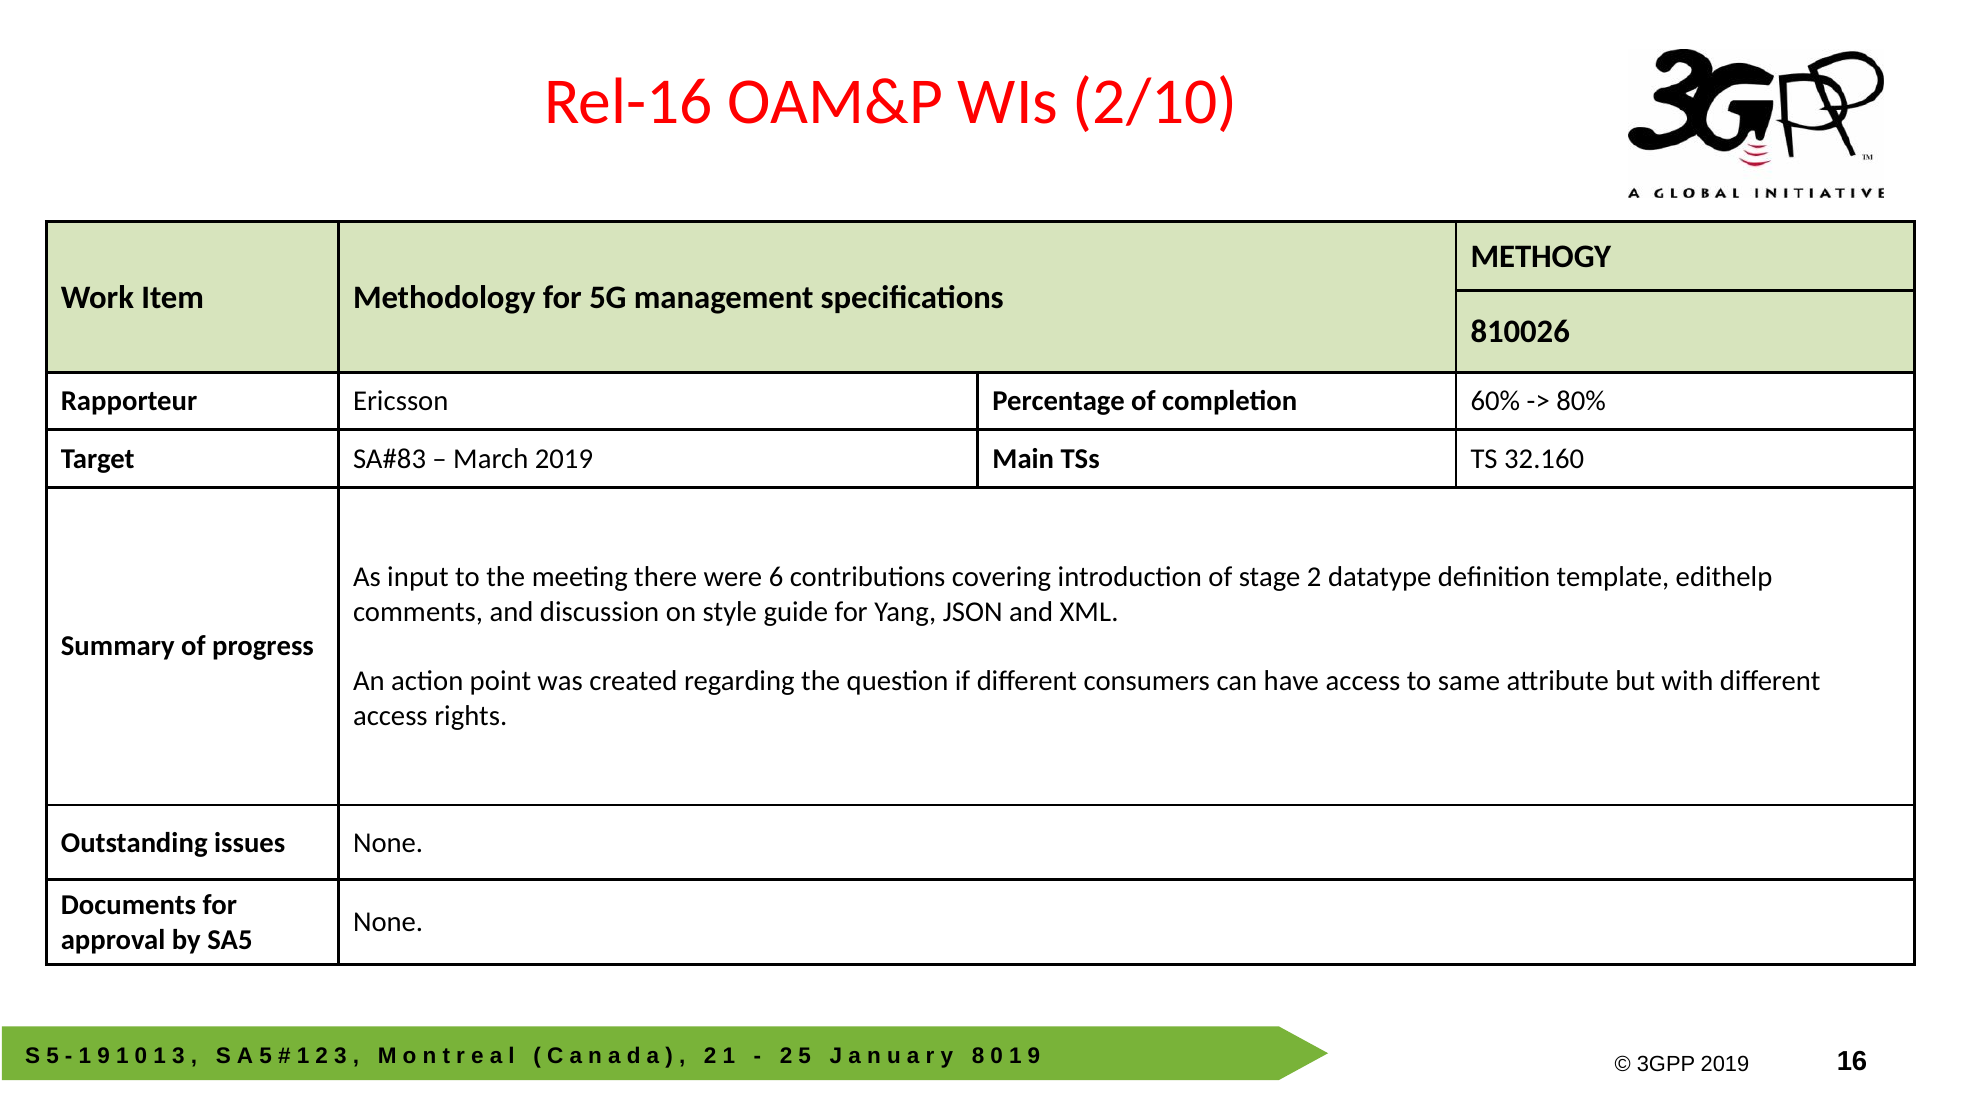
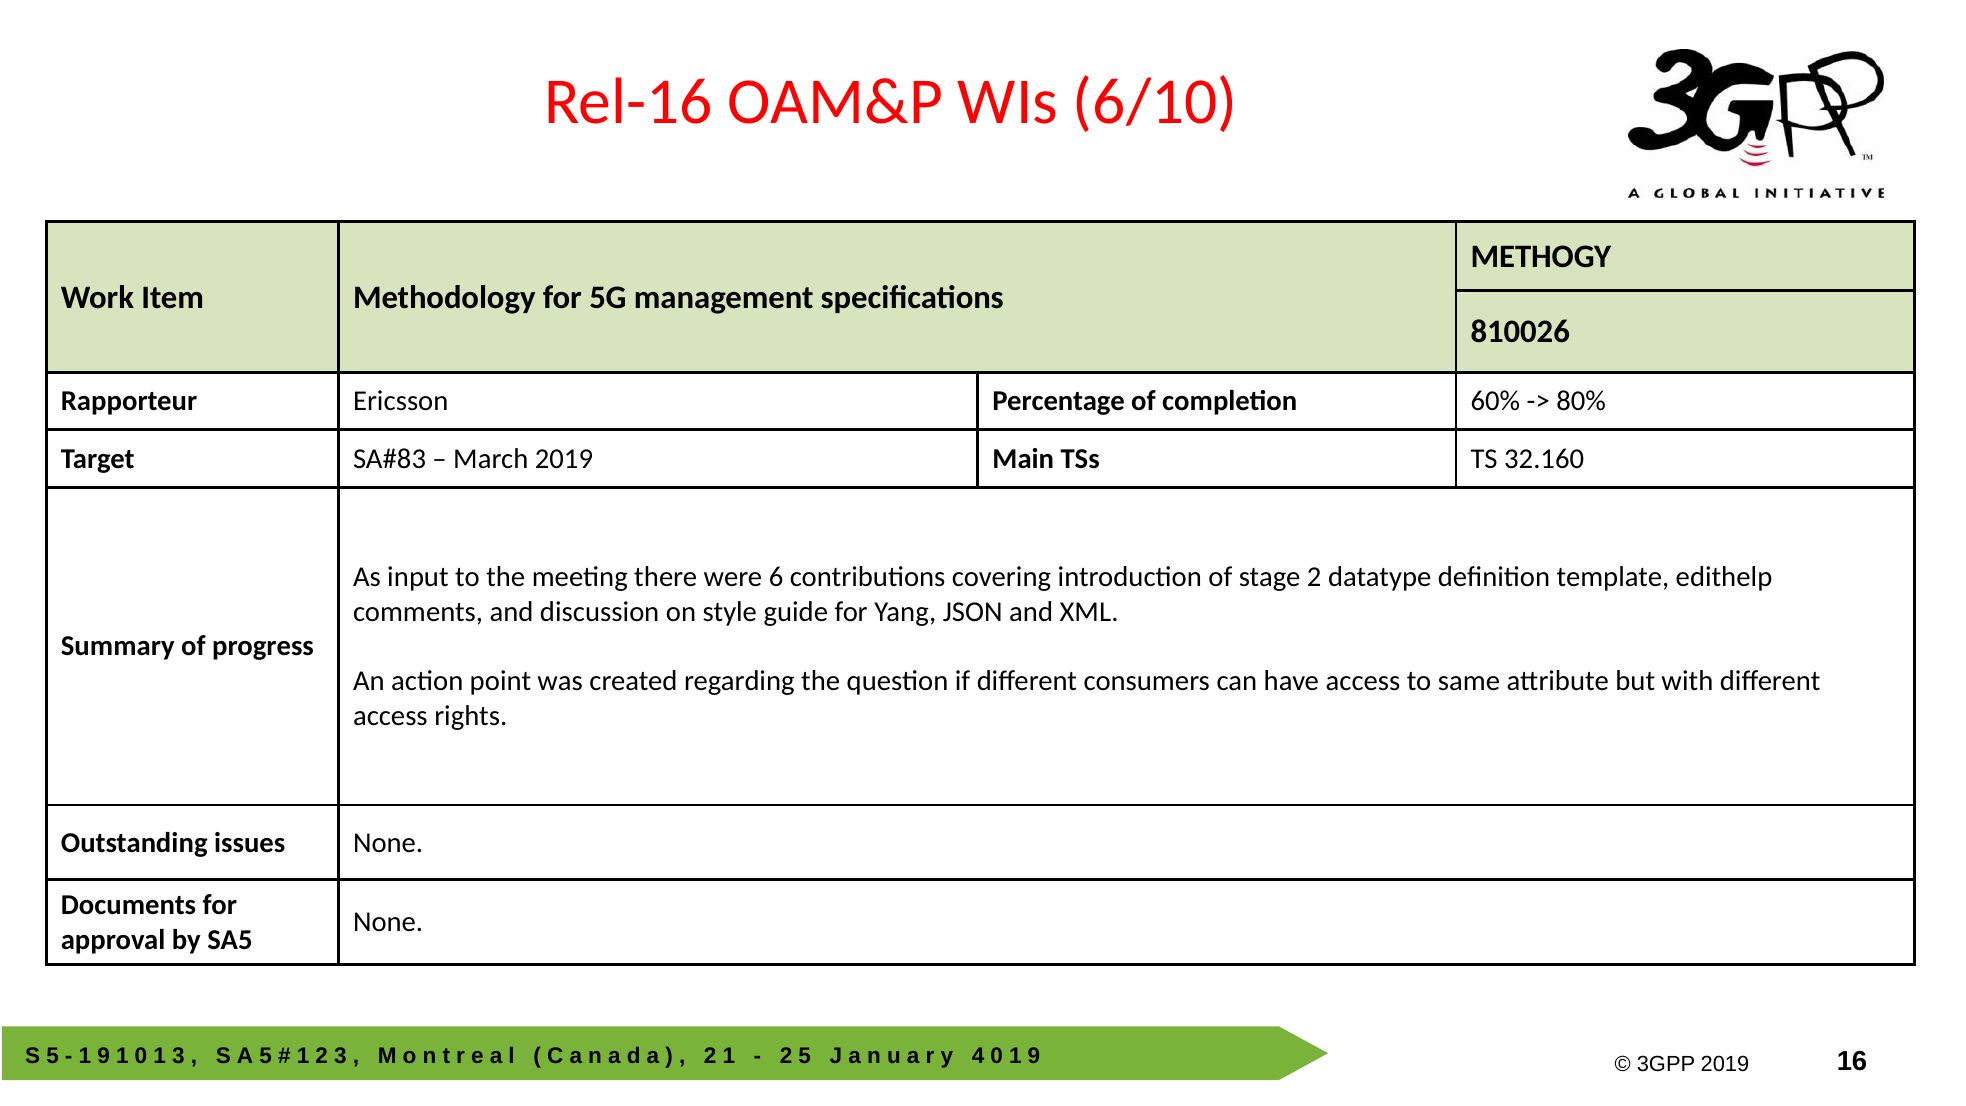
2/10: 2/10 -> 6/10 (1155, 102)
8: 8 -> 4 (978, 1056)
